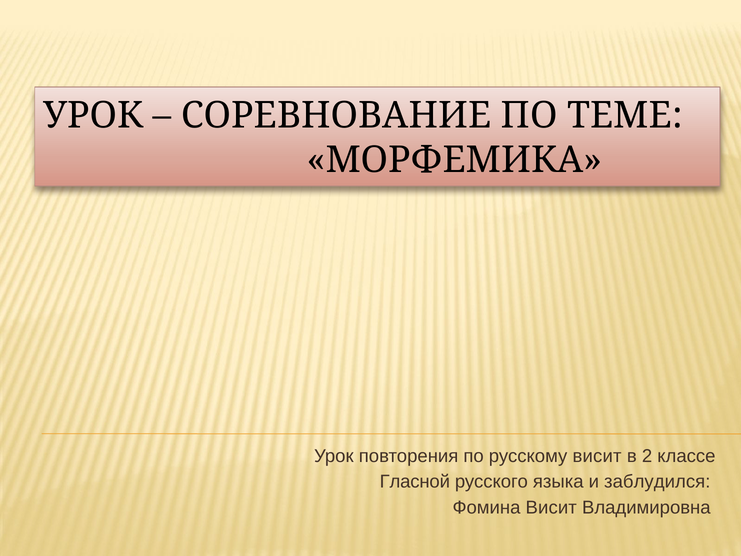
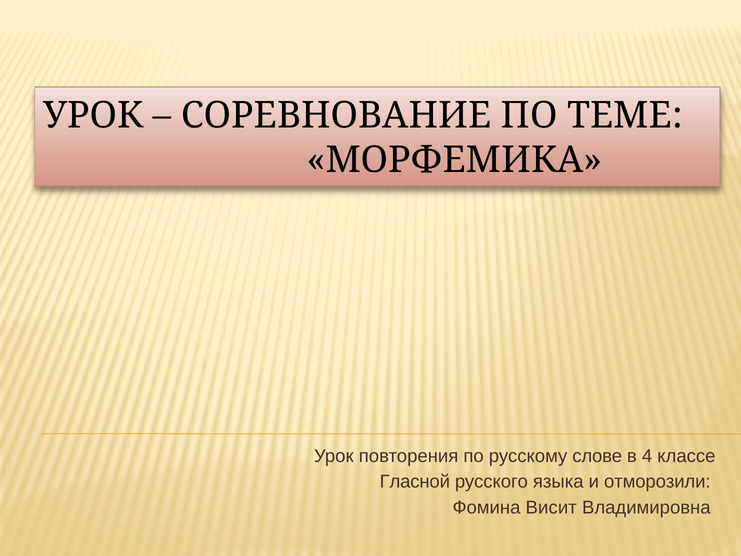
русскому висит: висит -> слове (597, 456)
2: 2 -> 4 (647, 456)
заблудился: заблудился -> отморозили (657, 482)
